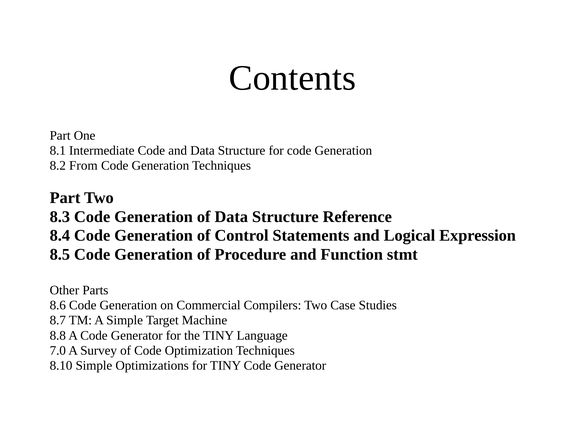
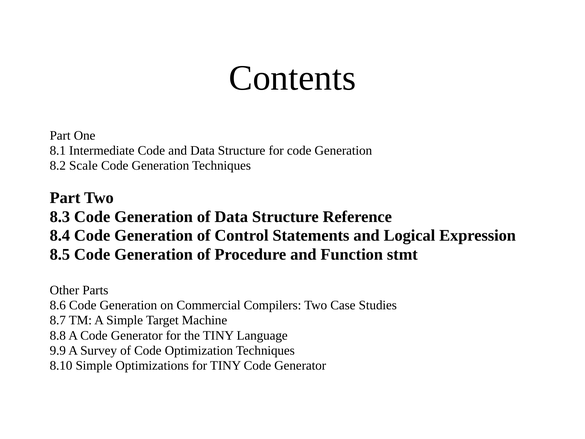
From: From -> Scale (83, 166)
7.0: 7.0 -> 9.9 (58, 350)
